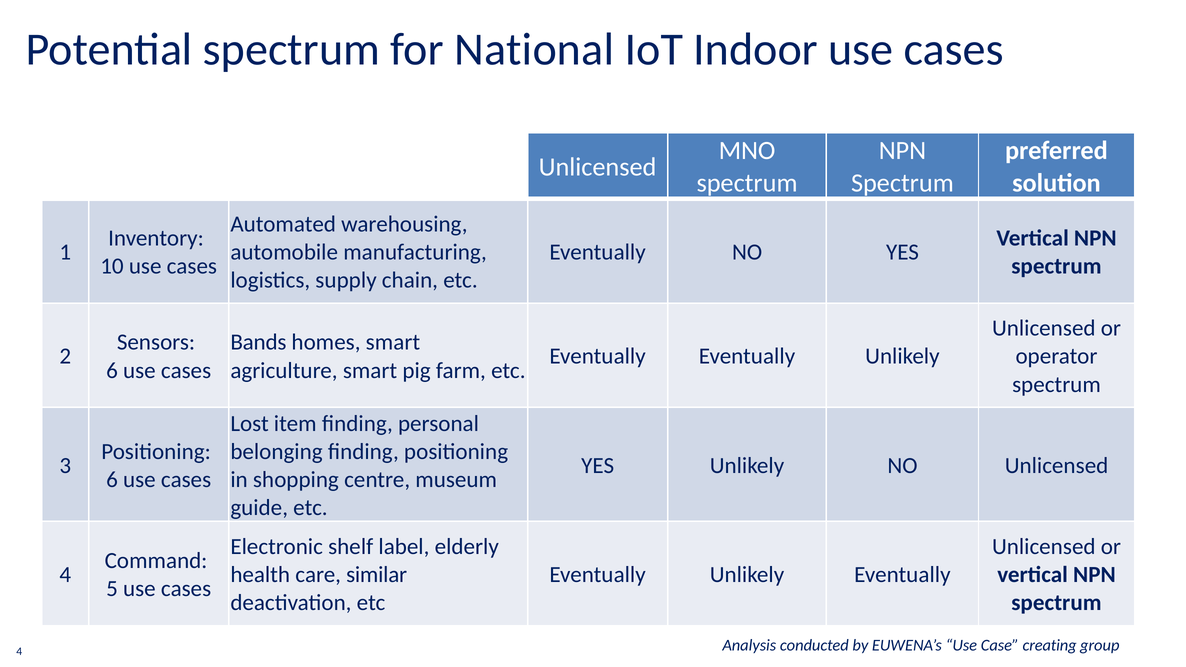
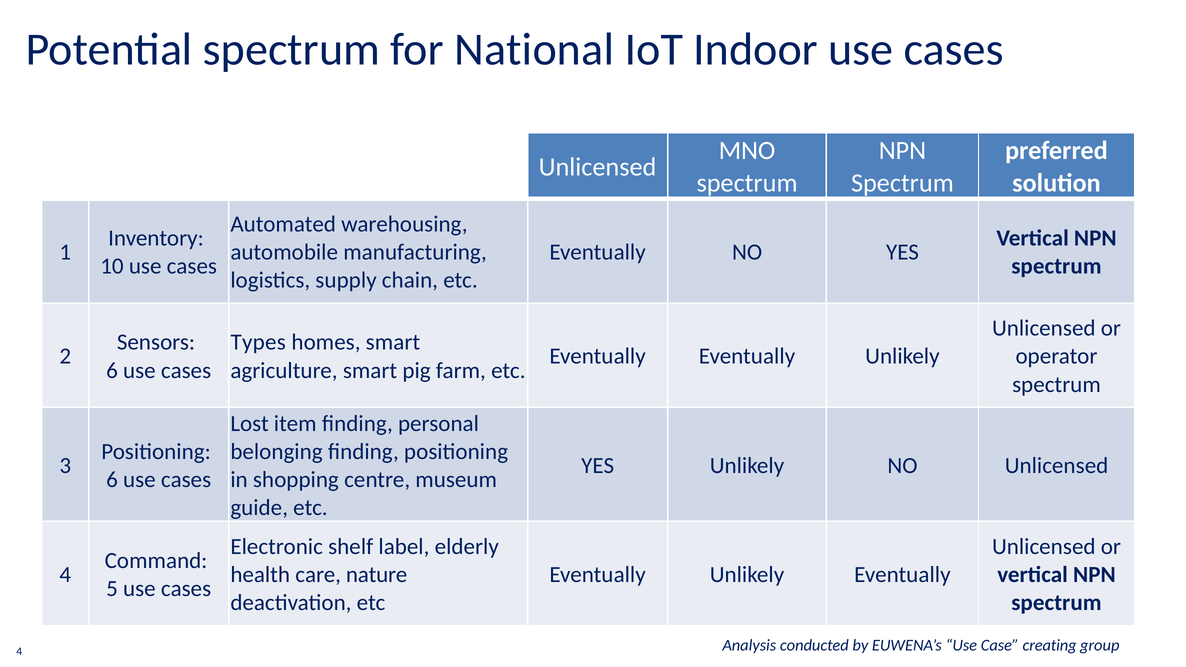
Bands: Bands -> Types (258, 342)
similar: similar -> nature (377, 575)
